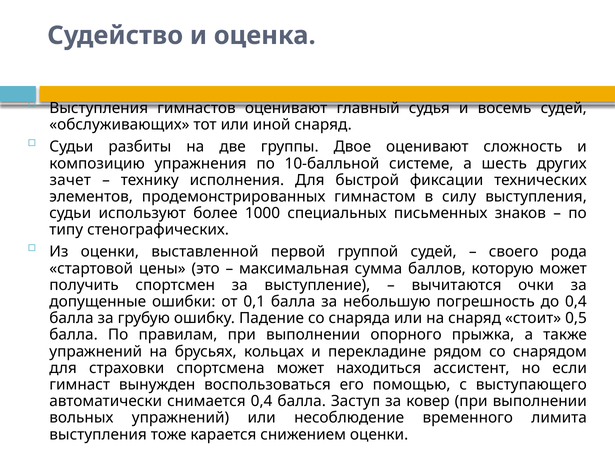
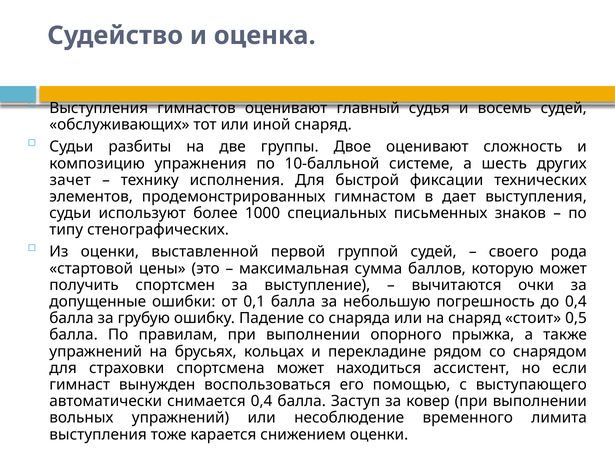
силу: силу -> дает (459, 197)
